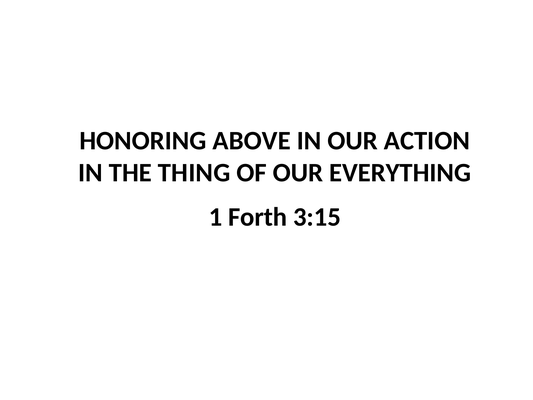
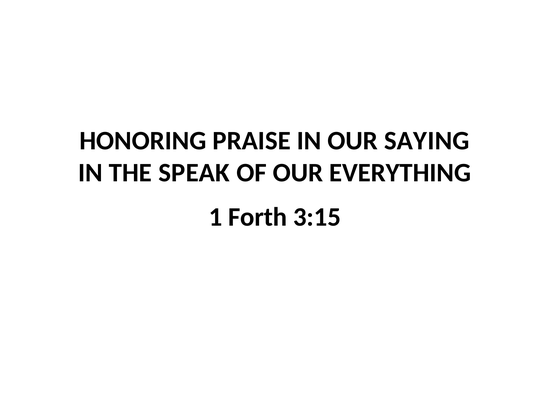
ABOVE: ABOVE -> PRAISE (252, 141)
ACTION: ACTION -> SAYING (427, 141)
THING: THING -> SPEAK (194, 172)
